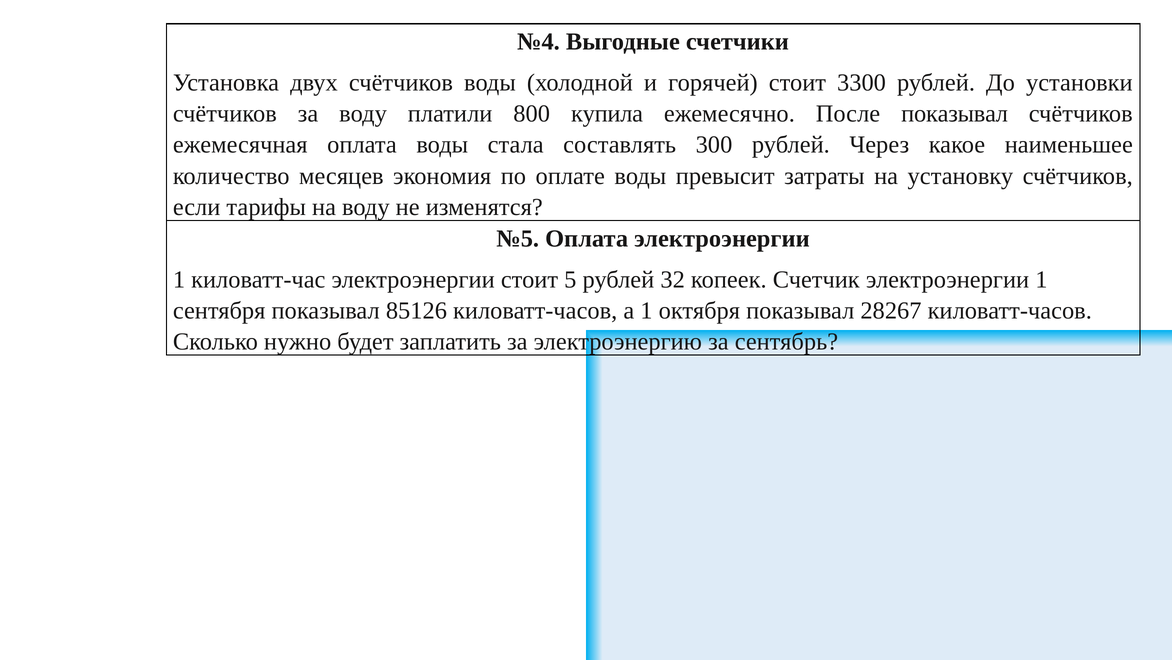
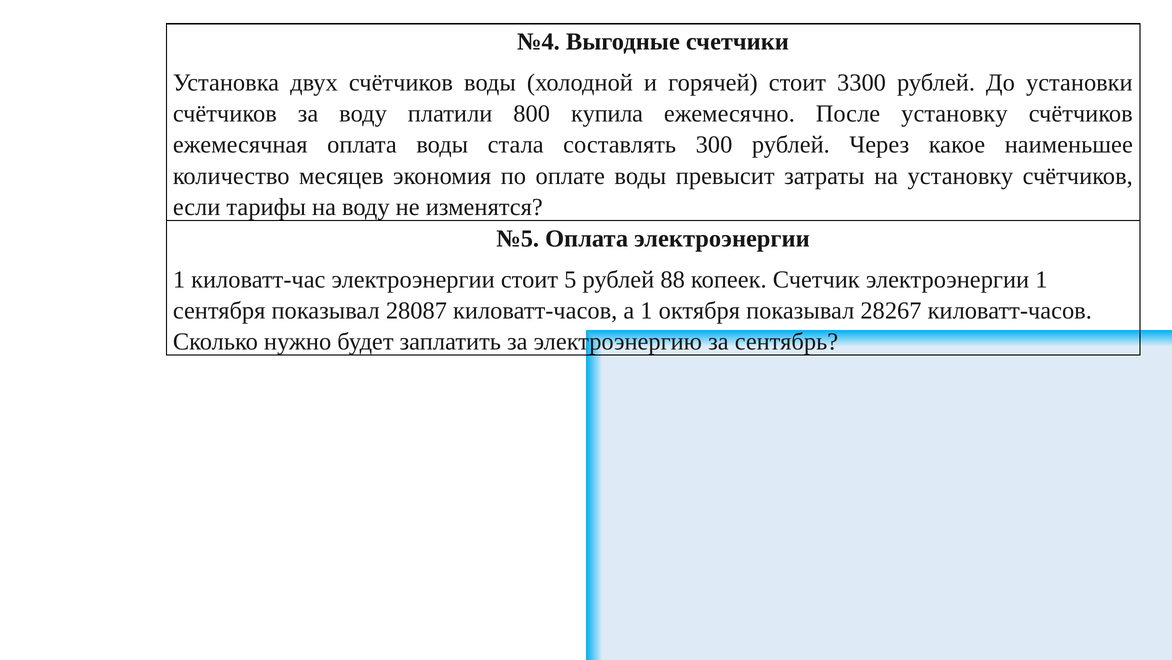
После показывал: показывал -> установку (954, 114)
32: 32 -> 88 (673, 279)
85126: 85126 -> 28087 (416, 310)
